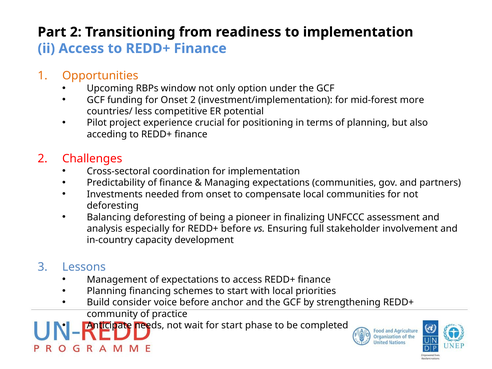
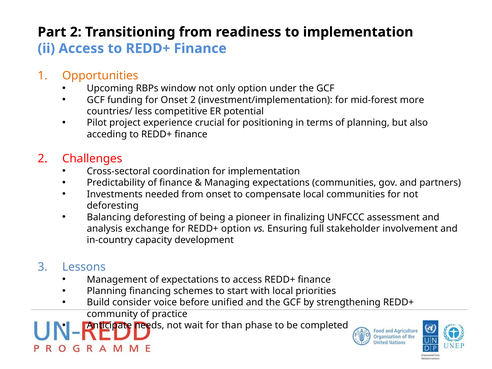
especially: especially -> exchange (147, 229)
REDD+ before: before -> option (236, 229)
anchor: anchor -> unified (227, 303)
for start: start -> than (232, 325)
